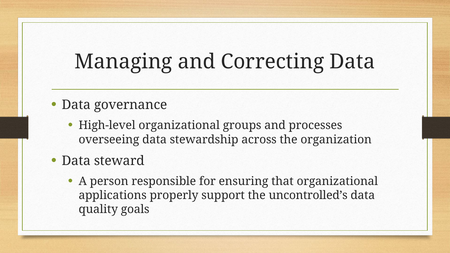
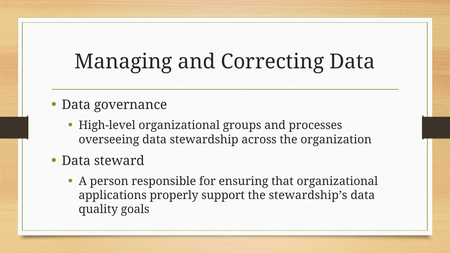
uncontrolled’s: uncontrolled’s -> stewardship’s (308, 195)
